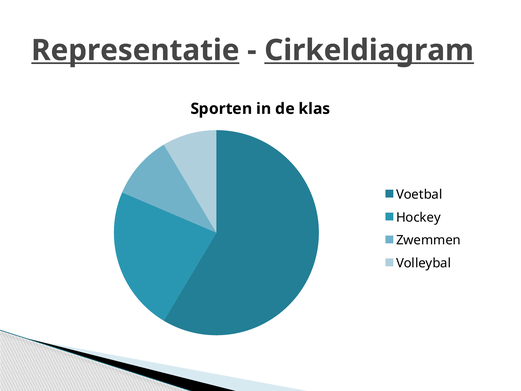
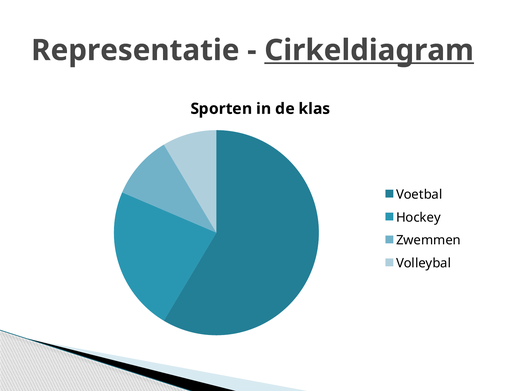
Representatie underline: present -> none (135, 50)
